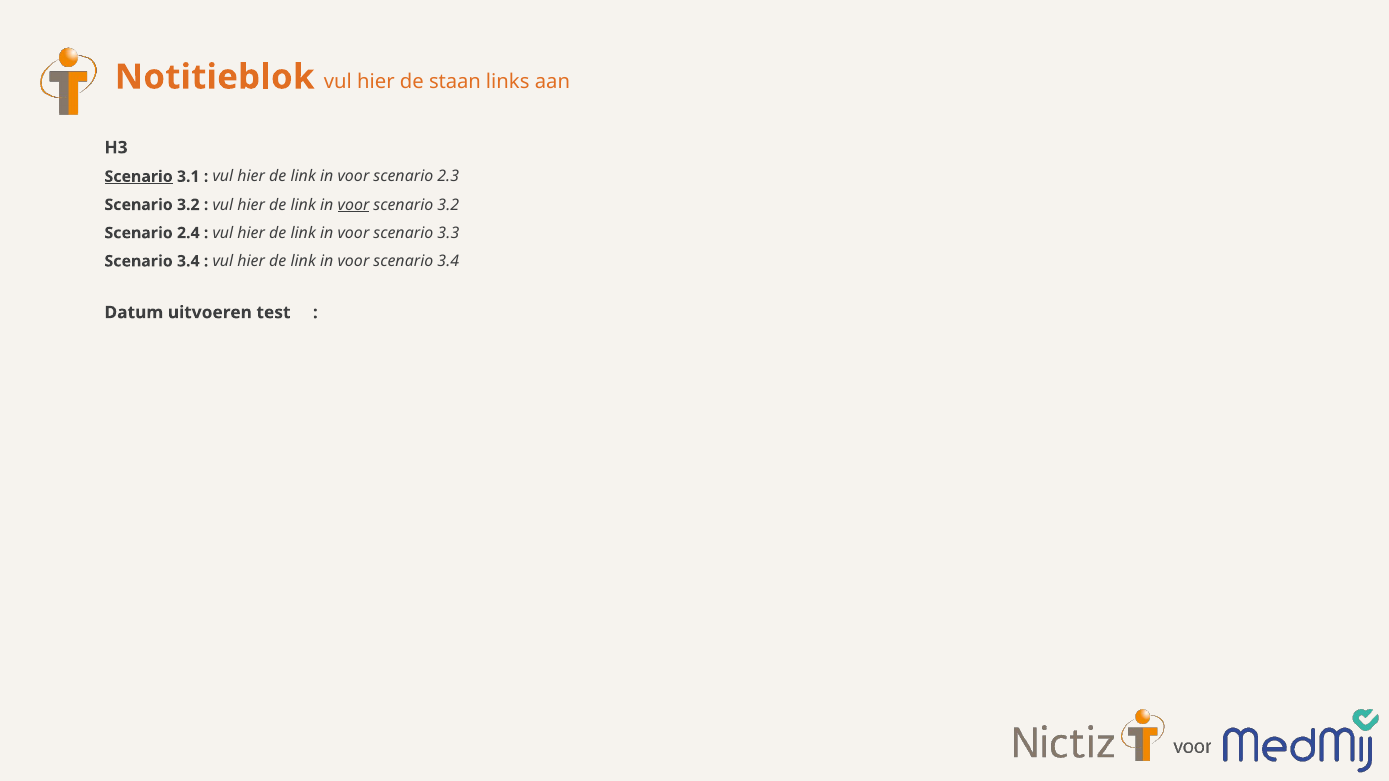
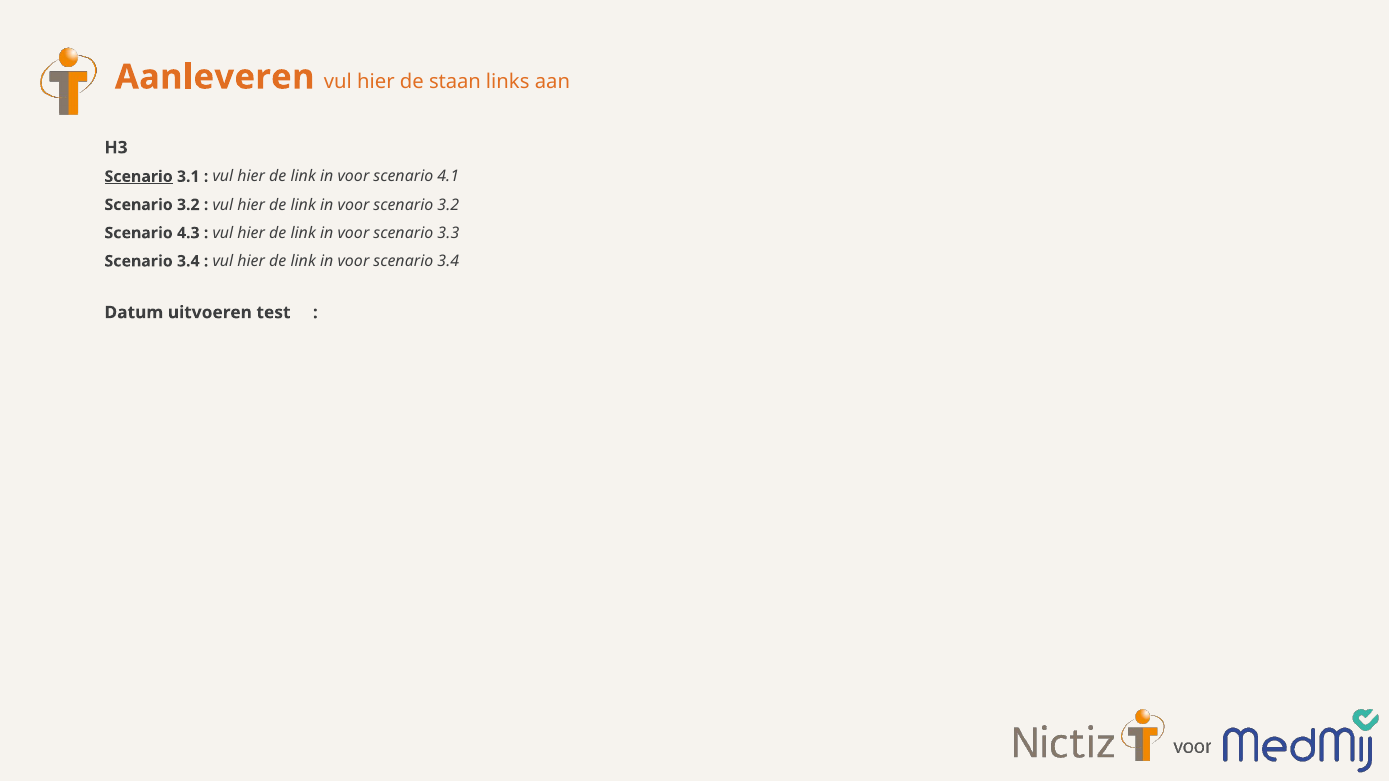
Notitieblok: Notitieblok -> Aanleveren (215, 77)
2.3: 2.3 -> 4.1 (448, 177)
voor underline: present -> none (353, 205)
2.4: 2.4 -> 4.3 (188, 233)
